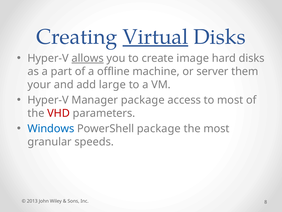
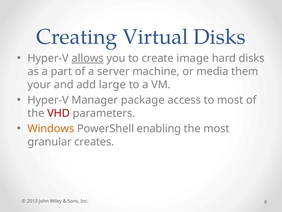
Virtual underline: present -> none (155, 37)
offline: offline -> server (113, 71)
server: server -> media (212, 71)
Windows colour: blue -> orange (51, 128)
PowerShell package: package -> enabling (159, 128)
speeds: speeds -> creates (94, 142)
